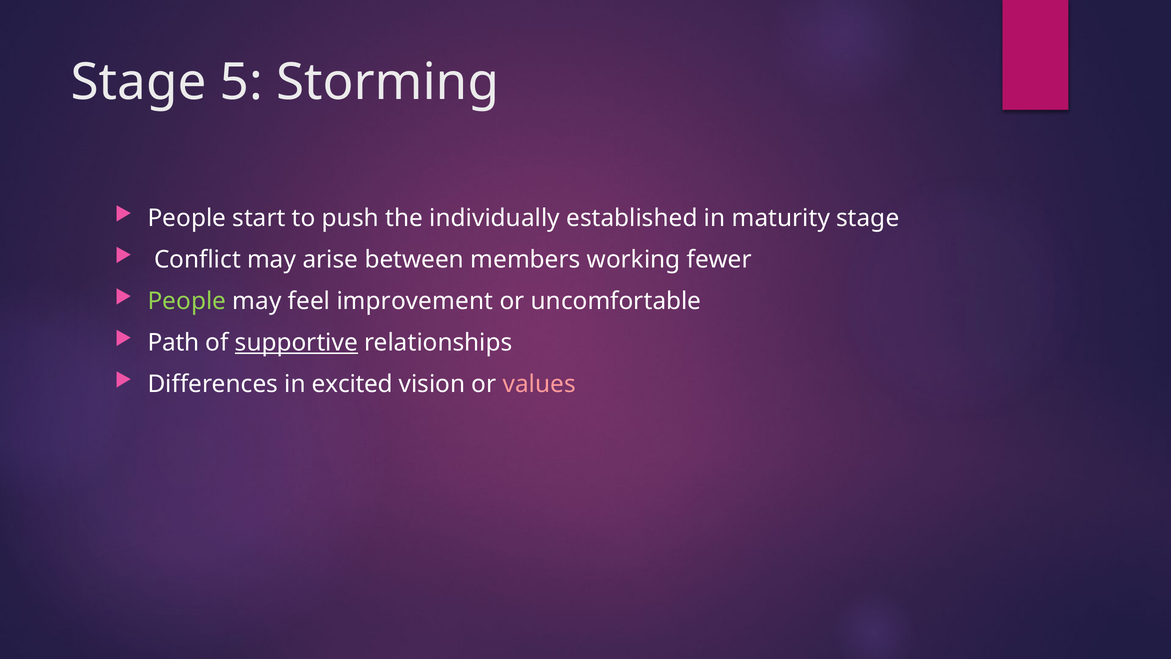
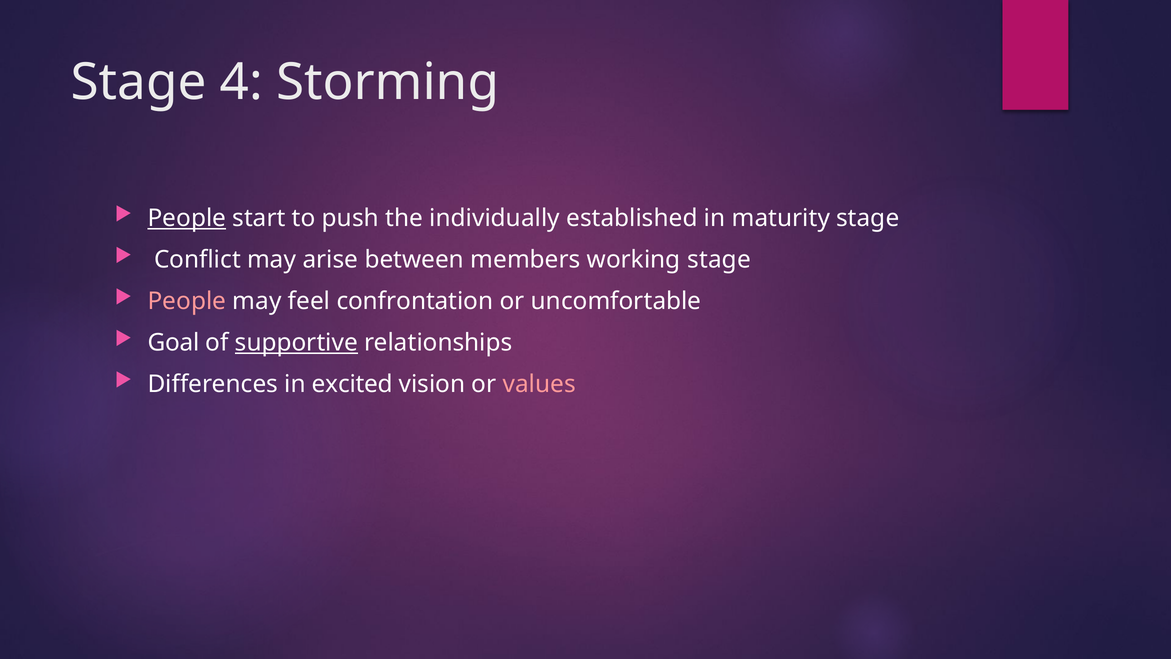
5: 5 -> 4 (241, 82)
People underline: none -> present (187, 218)
working fewer: fewer -> stage (719, 259)
People colour: light green -> pink (187, 301)
improvement: improvement -> confrontation (415, 301)
Path: Path -> Goal (173, 342)
